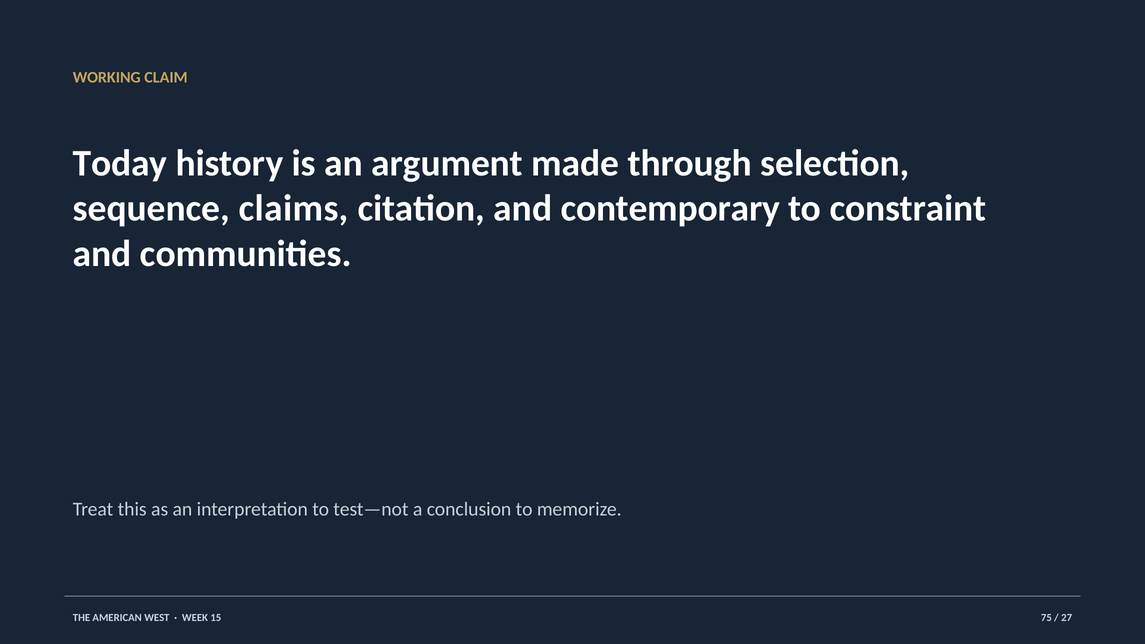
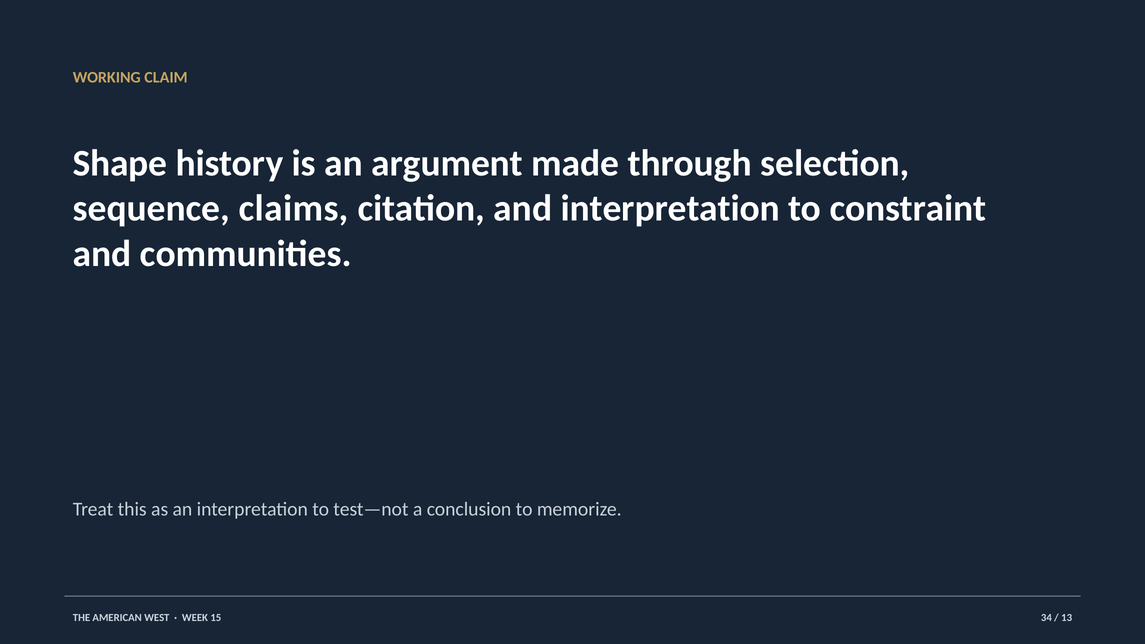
Today: Today -> Shape (120, 164)
and contemporary: contemporary -> interpretation (670, 209)
75: 75 -> 34 (1046, 618)
27: 27 -> 13 (1067, 618)
